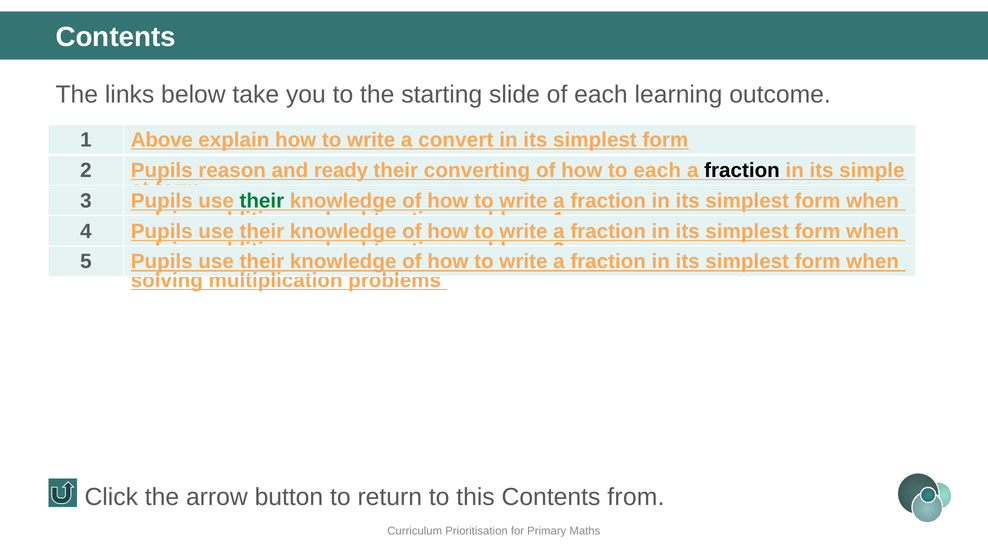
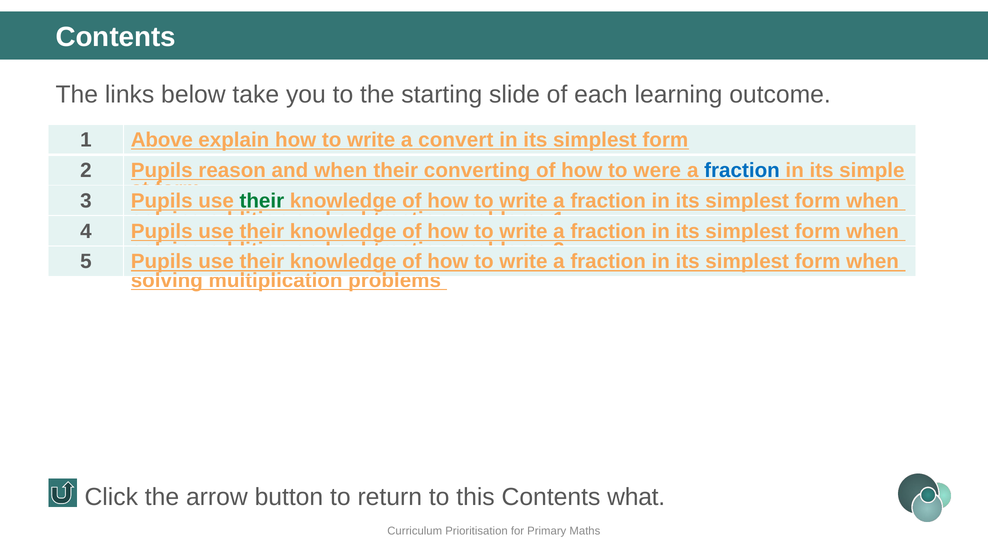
and ready: ready -> when (341, 170)
to each: each -> were (657, 170)
fraction colour: black -> blue (742, 170)
from: from -> what (636, 497)
